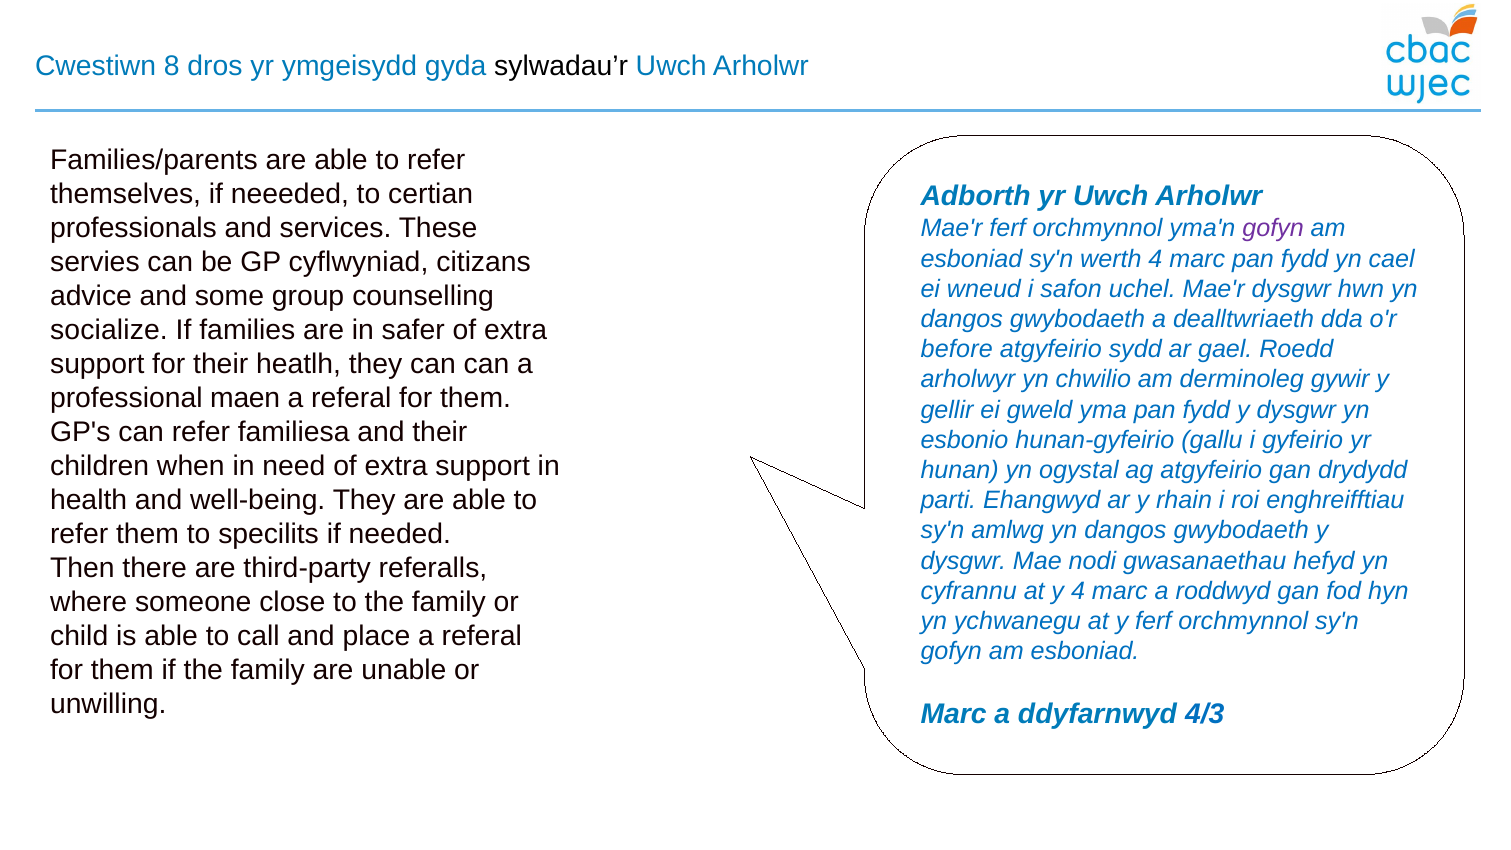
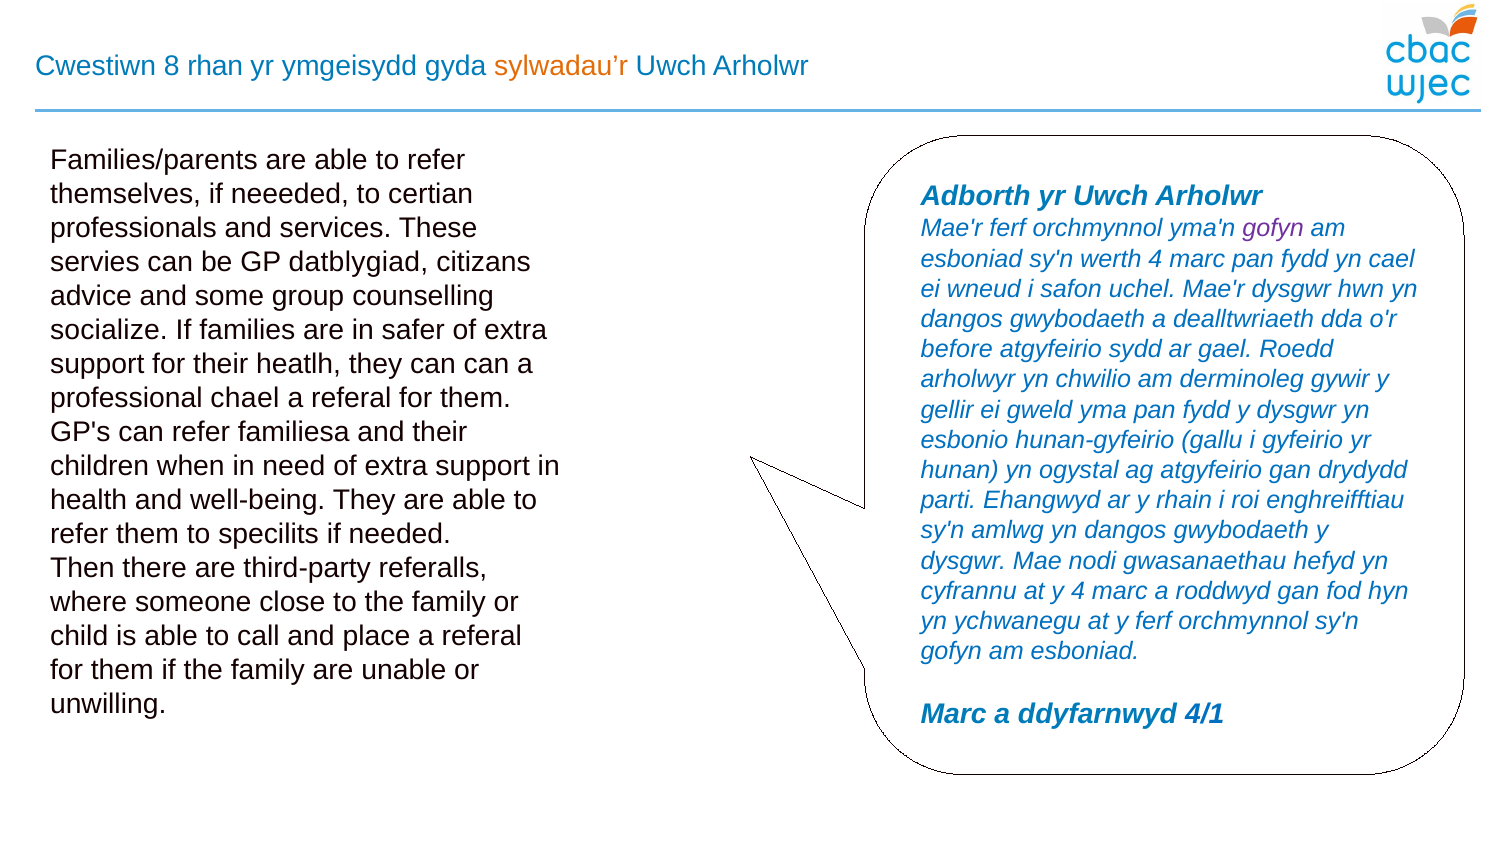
dros: dros -> rhan (215, 66)
sylwadau’r colour: black -> orange (561, 66)
cyflwyniad: cyflwyniad -> datblygiad (358, 262)
maen: maen -> chael (245, 398)
4/3: 4/3 -> 4/1 (1205, 714)
